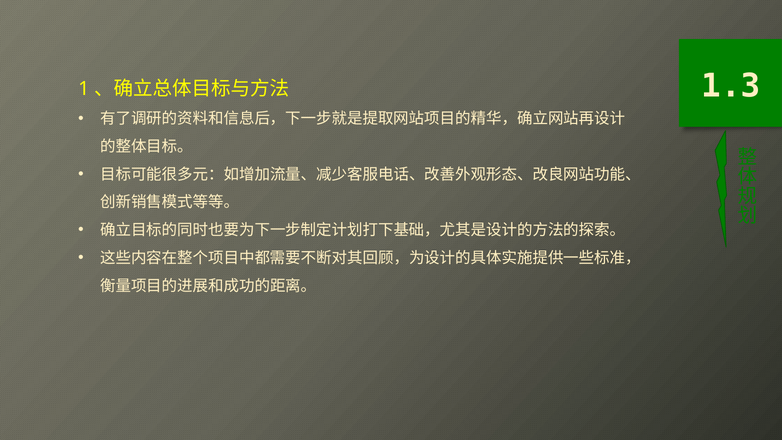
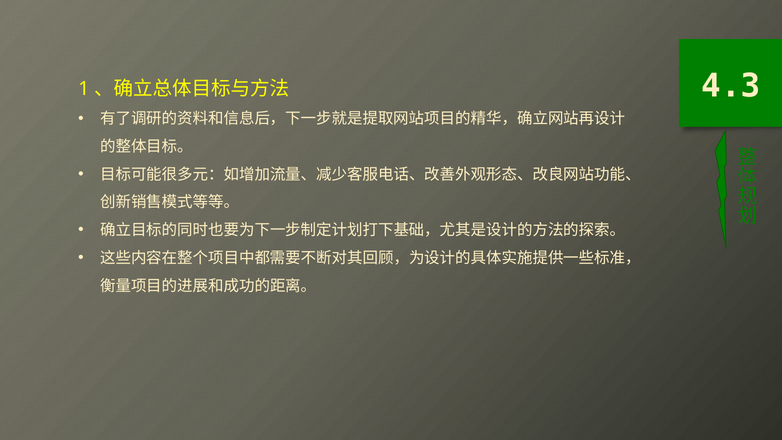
1.3: 1.3 -> 4.3 (731, 86)
